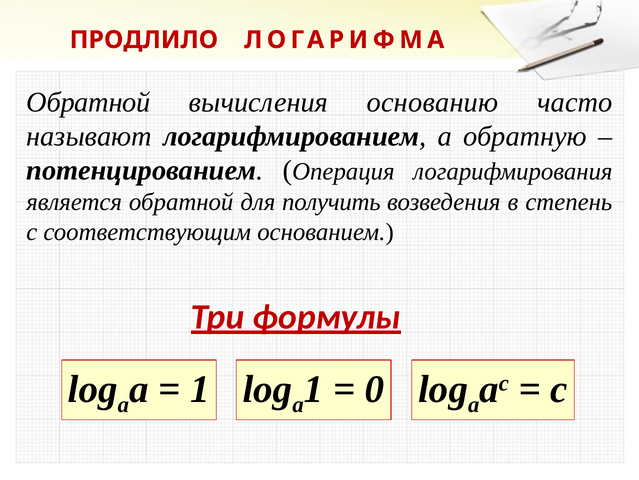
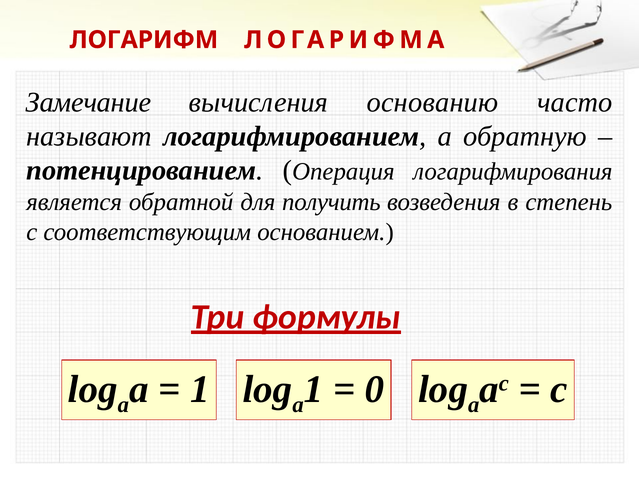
ПРОДЛИЛО: ПРОДЛИЛО -> ЛОГАРИФМ (144, 40)
Обратной: Обратной -> Замечание (88, 102)
